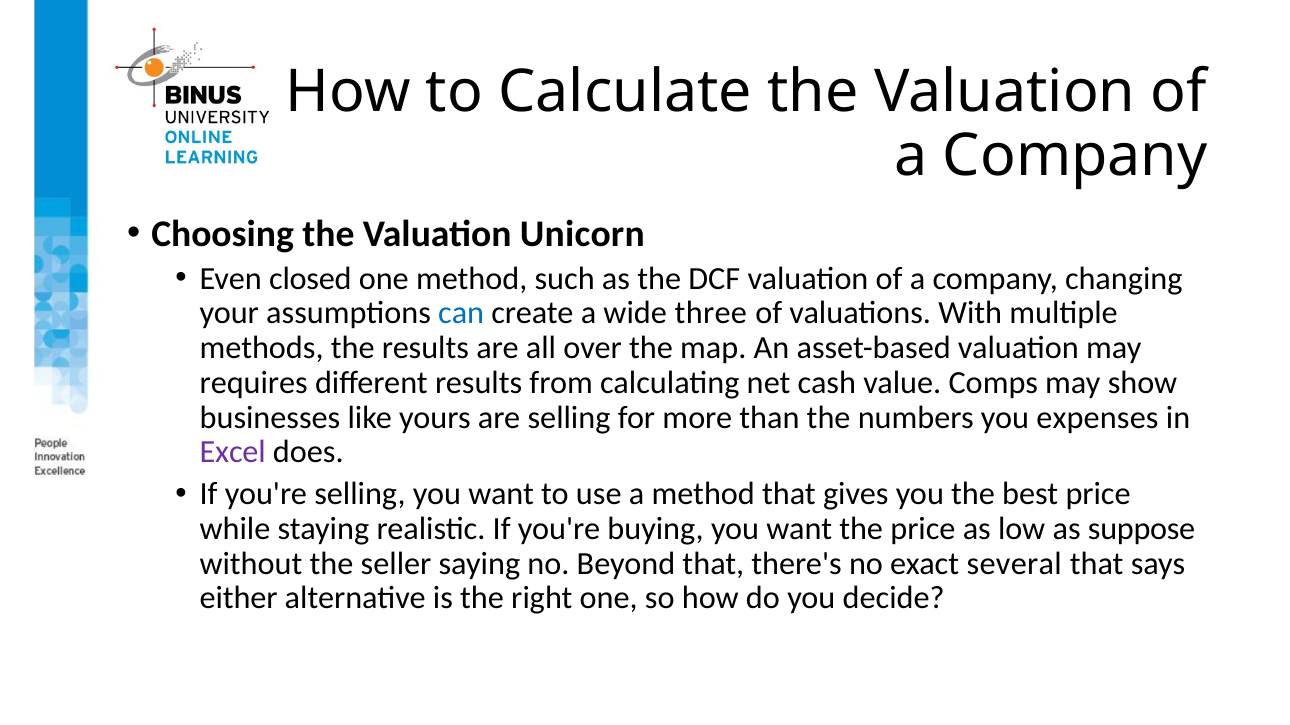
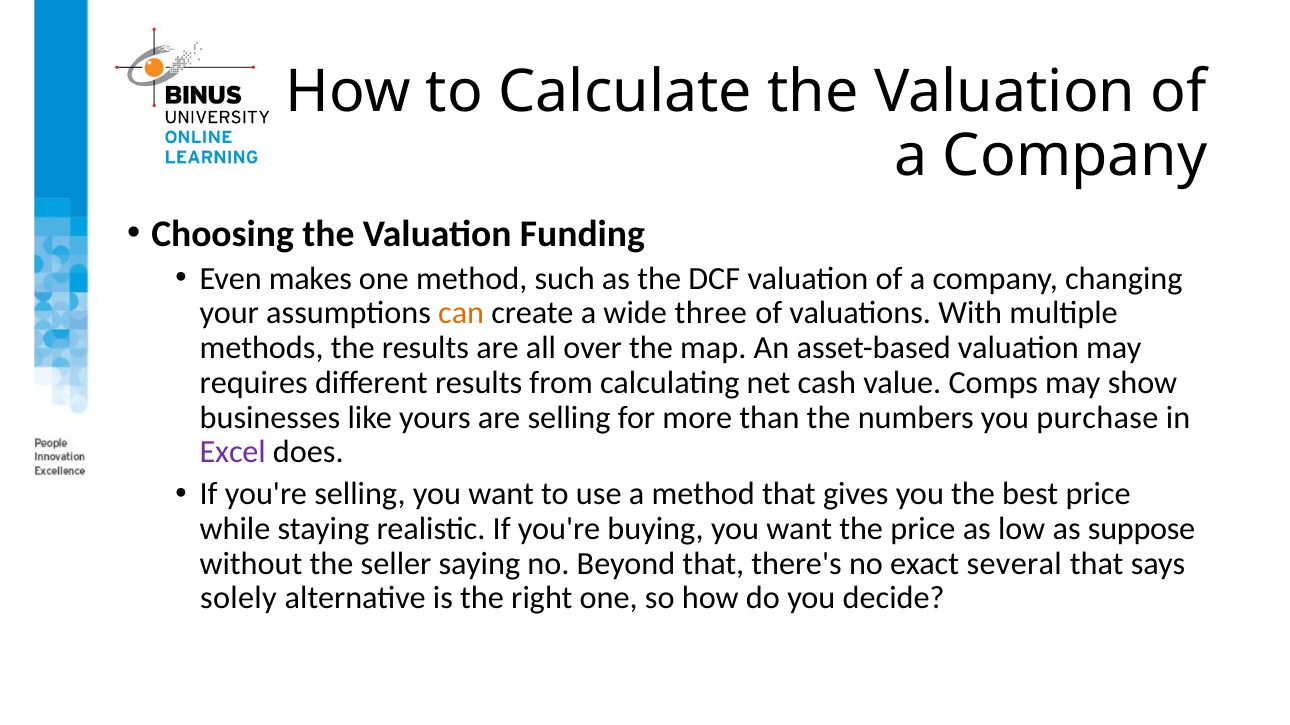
Unicorn: Unicorn -> Funding (582, 234)
closed: closed -> makes (310, 279)
can colour: blue -> orange (461, 313)
expenses: expenses -> purchase (1097, 418)
either: either -> solely (238, 599)
